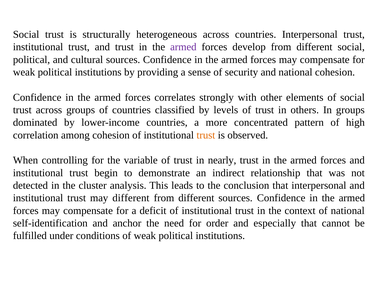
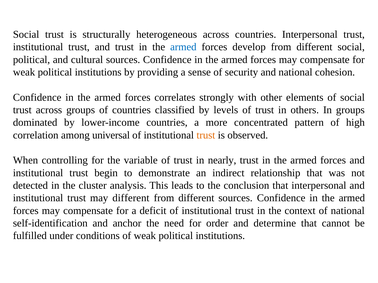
armed colour: purple -> blue (183, 47)
among cohesion: cohesion -> universal (111, 135)
especially: especially -> determine (275, 224)
